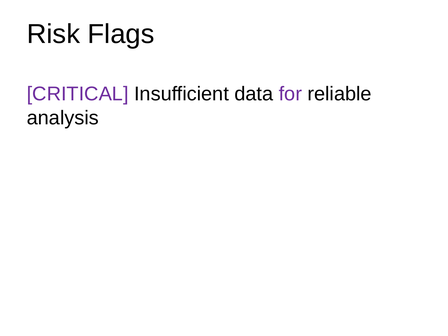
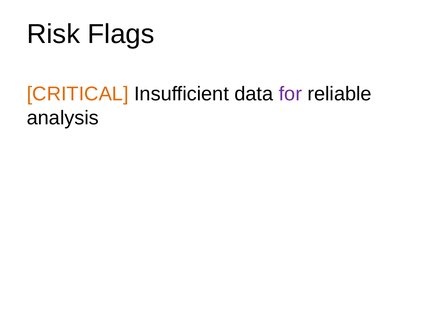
CRITICAL colour: purple -> orange (78, 94)
